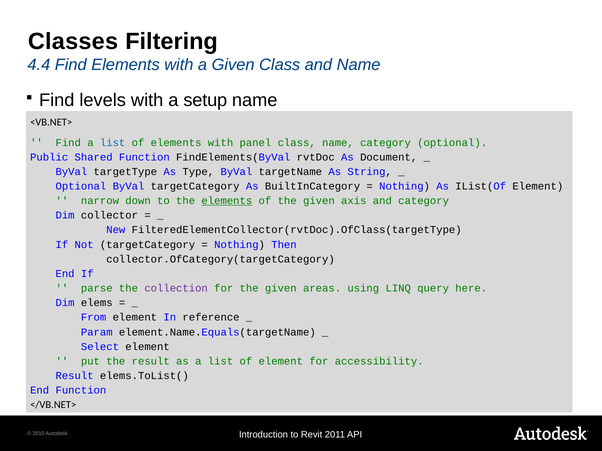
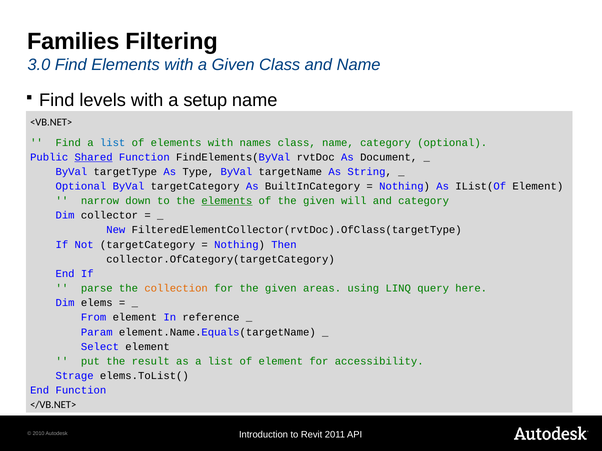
Classes: Classes -> Families (73, 41)
4.4: 4.4 -> 3.0 (39, 65)
panel: panel -> names (255, 143)
Shared underline: none -> present (94, 157)
axis: axis -> will (354, 201)
collection colour: purple -> orange (176, 289)
Result: Result -> Strage (75, 376)
